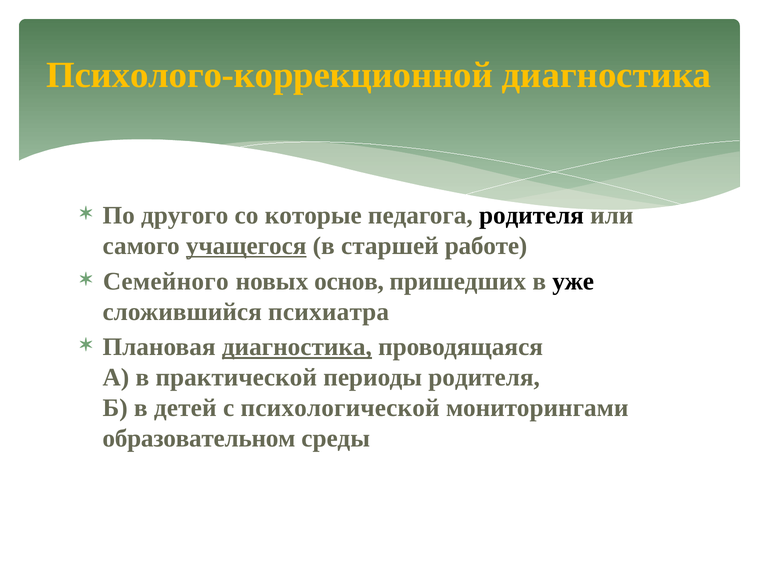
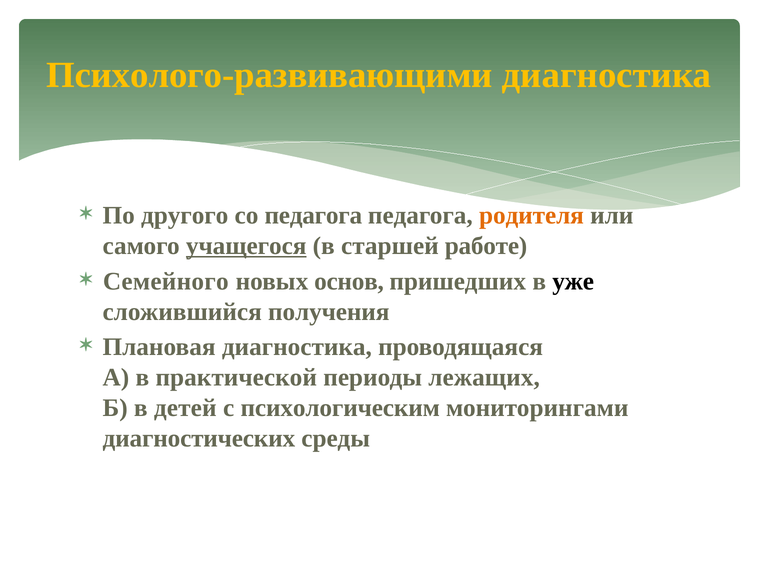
Психолого-коррекционной: Психолого-коррекционной -> Психолого-развивающими (269, 75)
со которые: которые -> педагога (313, 215)
родителя colour: black -> orange (531, 215)
психиатра: психиатра -> получения (329, 311)
диагностика underline: present -> none (297, 347)
периоды родителя: родителя -> лежащих (484, 377)
психологической: психологической -> психологическим (340, 407)
образовательном: образовательном -> диагностических (199, 438)
